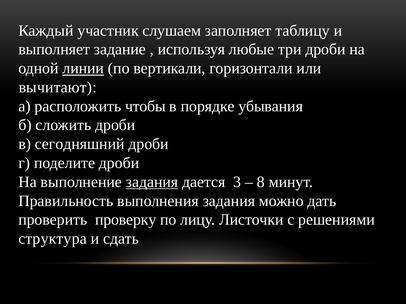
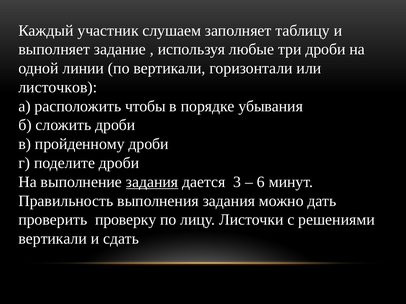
линии underline: present -> none (83, 68)
вычитают: вычитают -> листочков (58, 87)
сегодняшний: сегодняшний -> пройденному (80, 144)
8: 8 -> 6 (261, 182)
структура: структура -> вертикали (53, 239)
